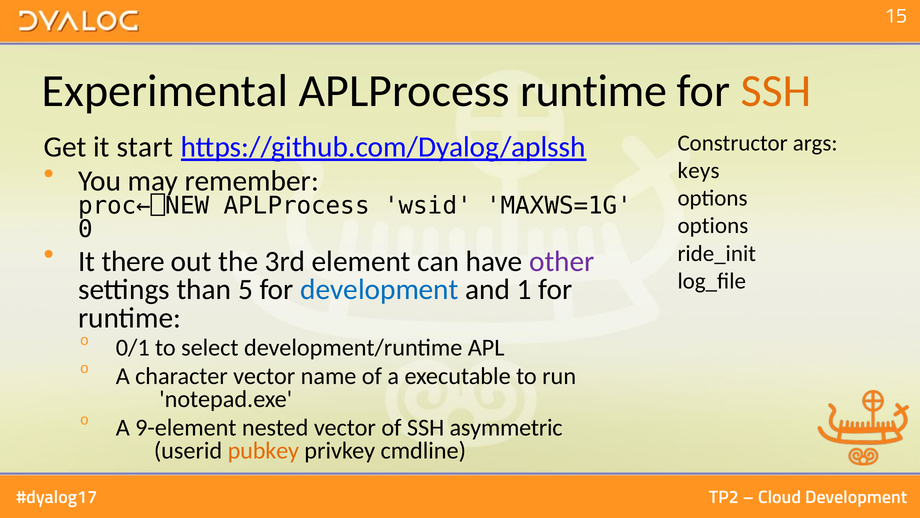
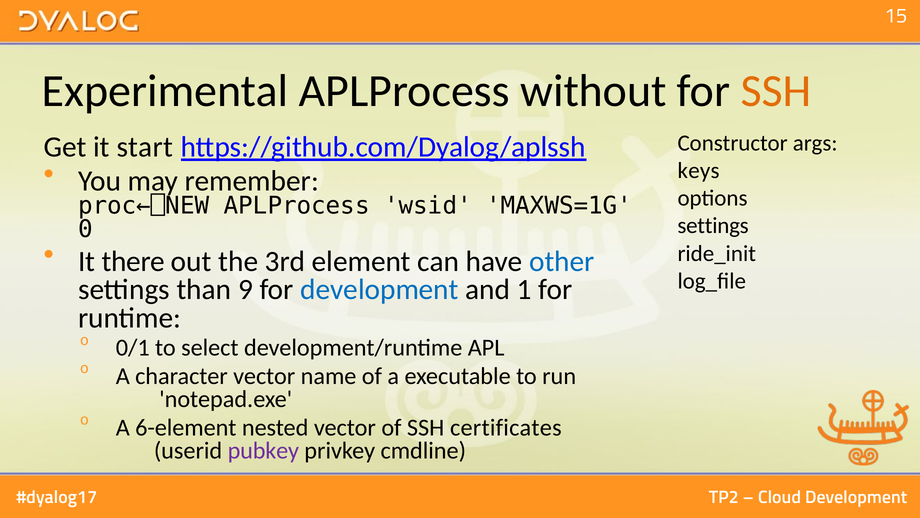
APLProcess runtime: runtime -> without (593, 91)
options: options -> settings (713, 226)
other colour: purple -> blue (562, 261)
5: 5 -> 9 (245, 289)
9-element: 9-element -> 6-element (186, 427)
asymmetric: asymmetric -> certificates (506, 427)
pubkey colour: orange -> purple (263, 450)
